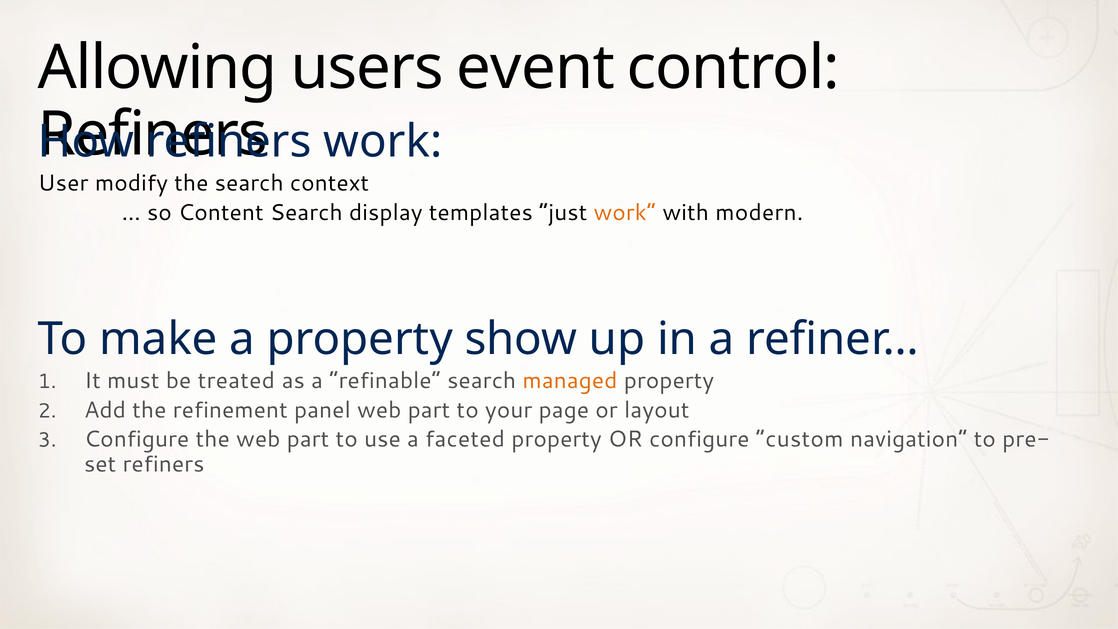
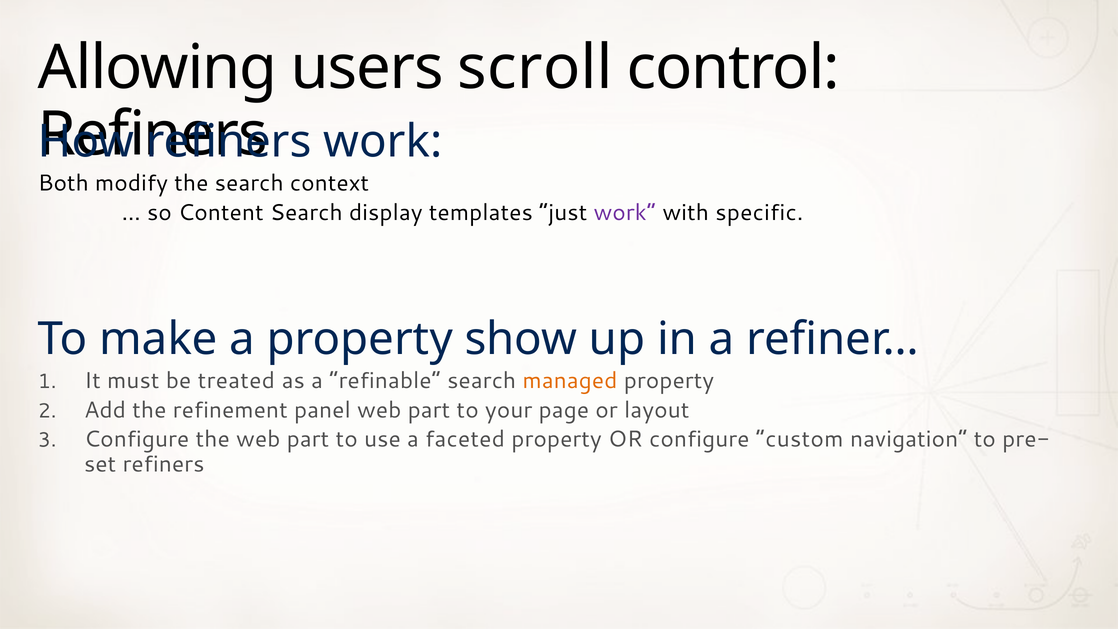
event: event -> scroll (535, 68)
User: User -> Both (63, 183)
work colour: orange -> purple (625, 213)
modern: modern -> specific (759, 213)
